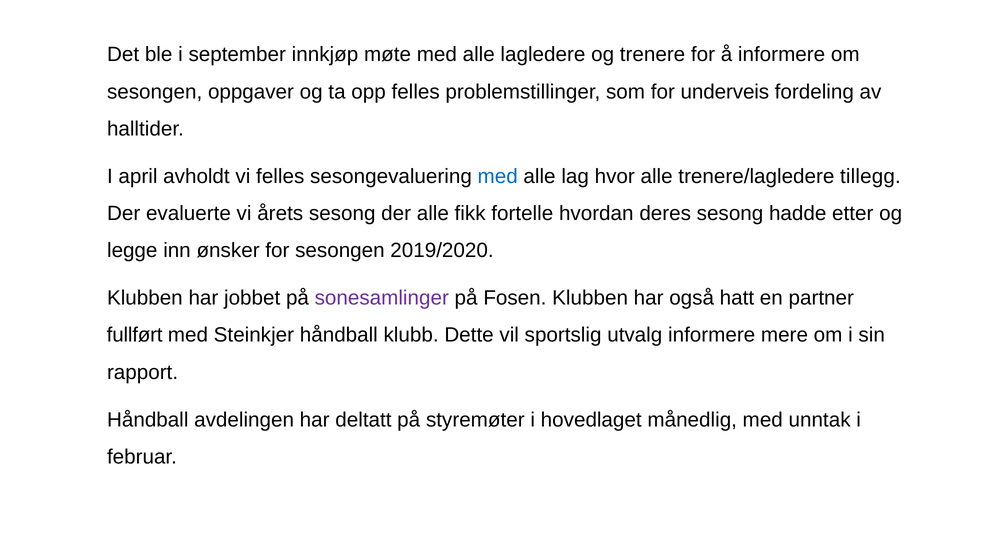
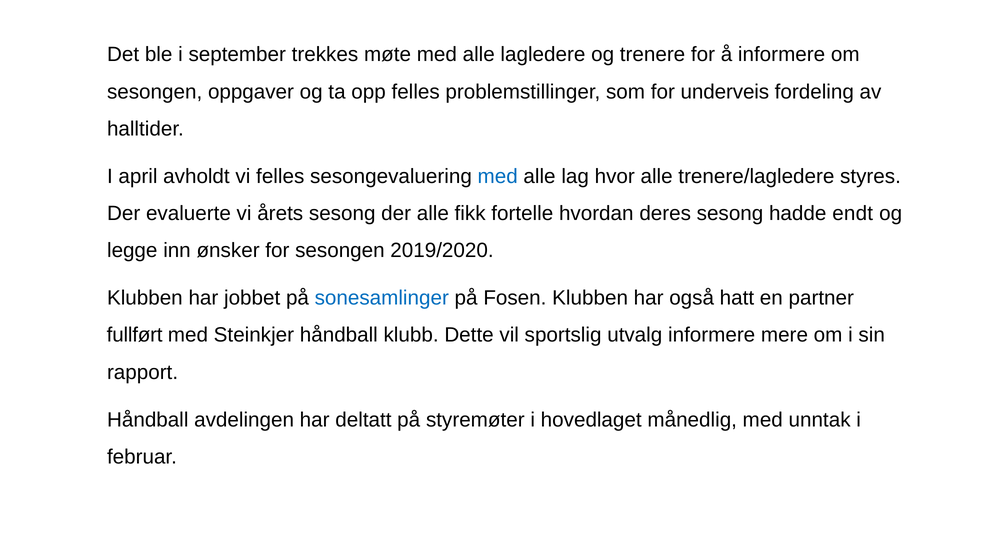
innkjøp: innkjøp -> trekkes (325, 55)
tillegg: tillegg -> styres (871, 176)
etter: etter -> endt (853, 213)
sonesamlinger colour: purple -> blue (382, 298)
